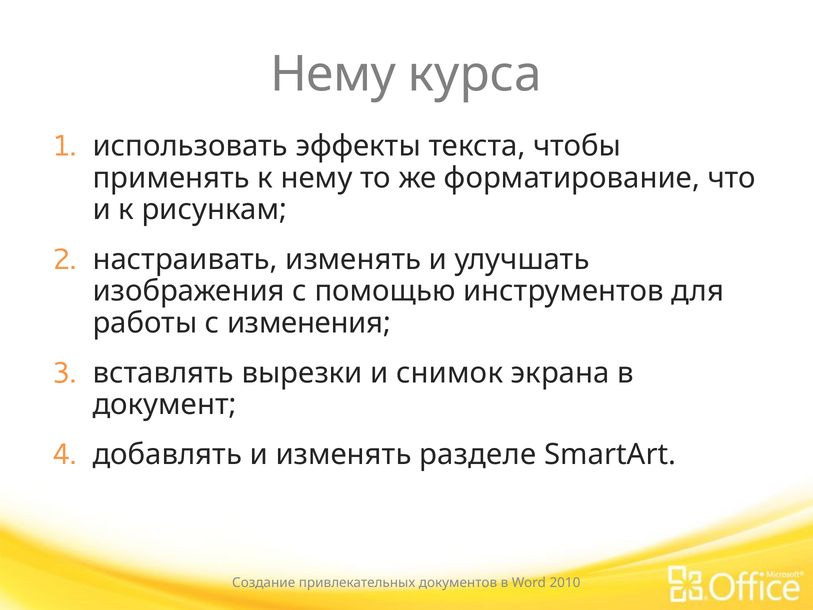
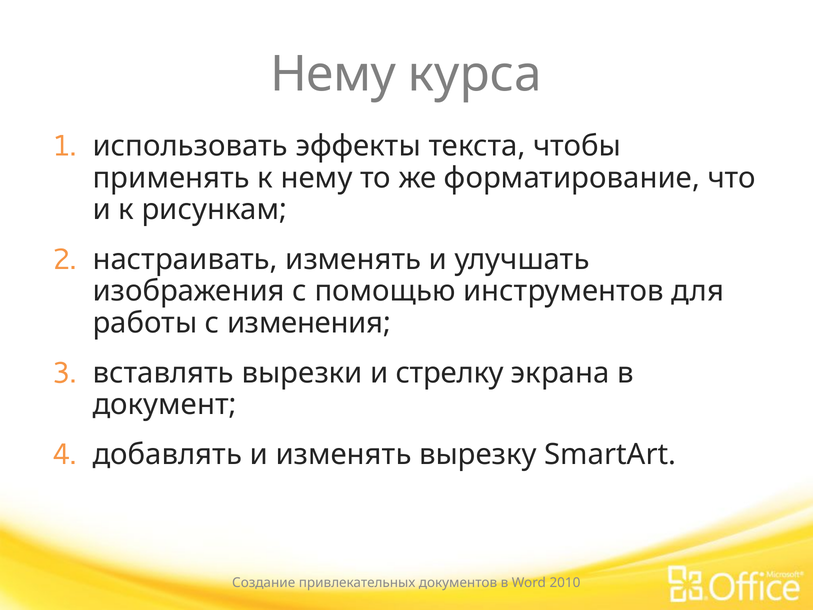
снимок: снимок -> стрелку (450, 373)
разделе: разделе -> вырезку (478, 454)
